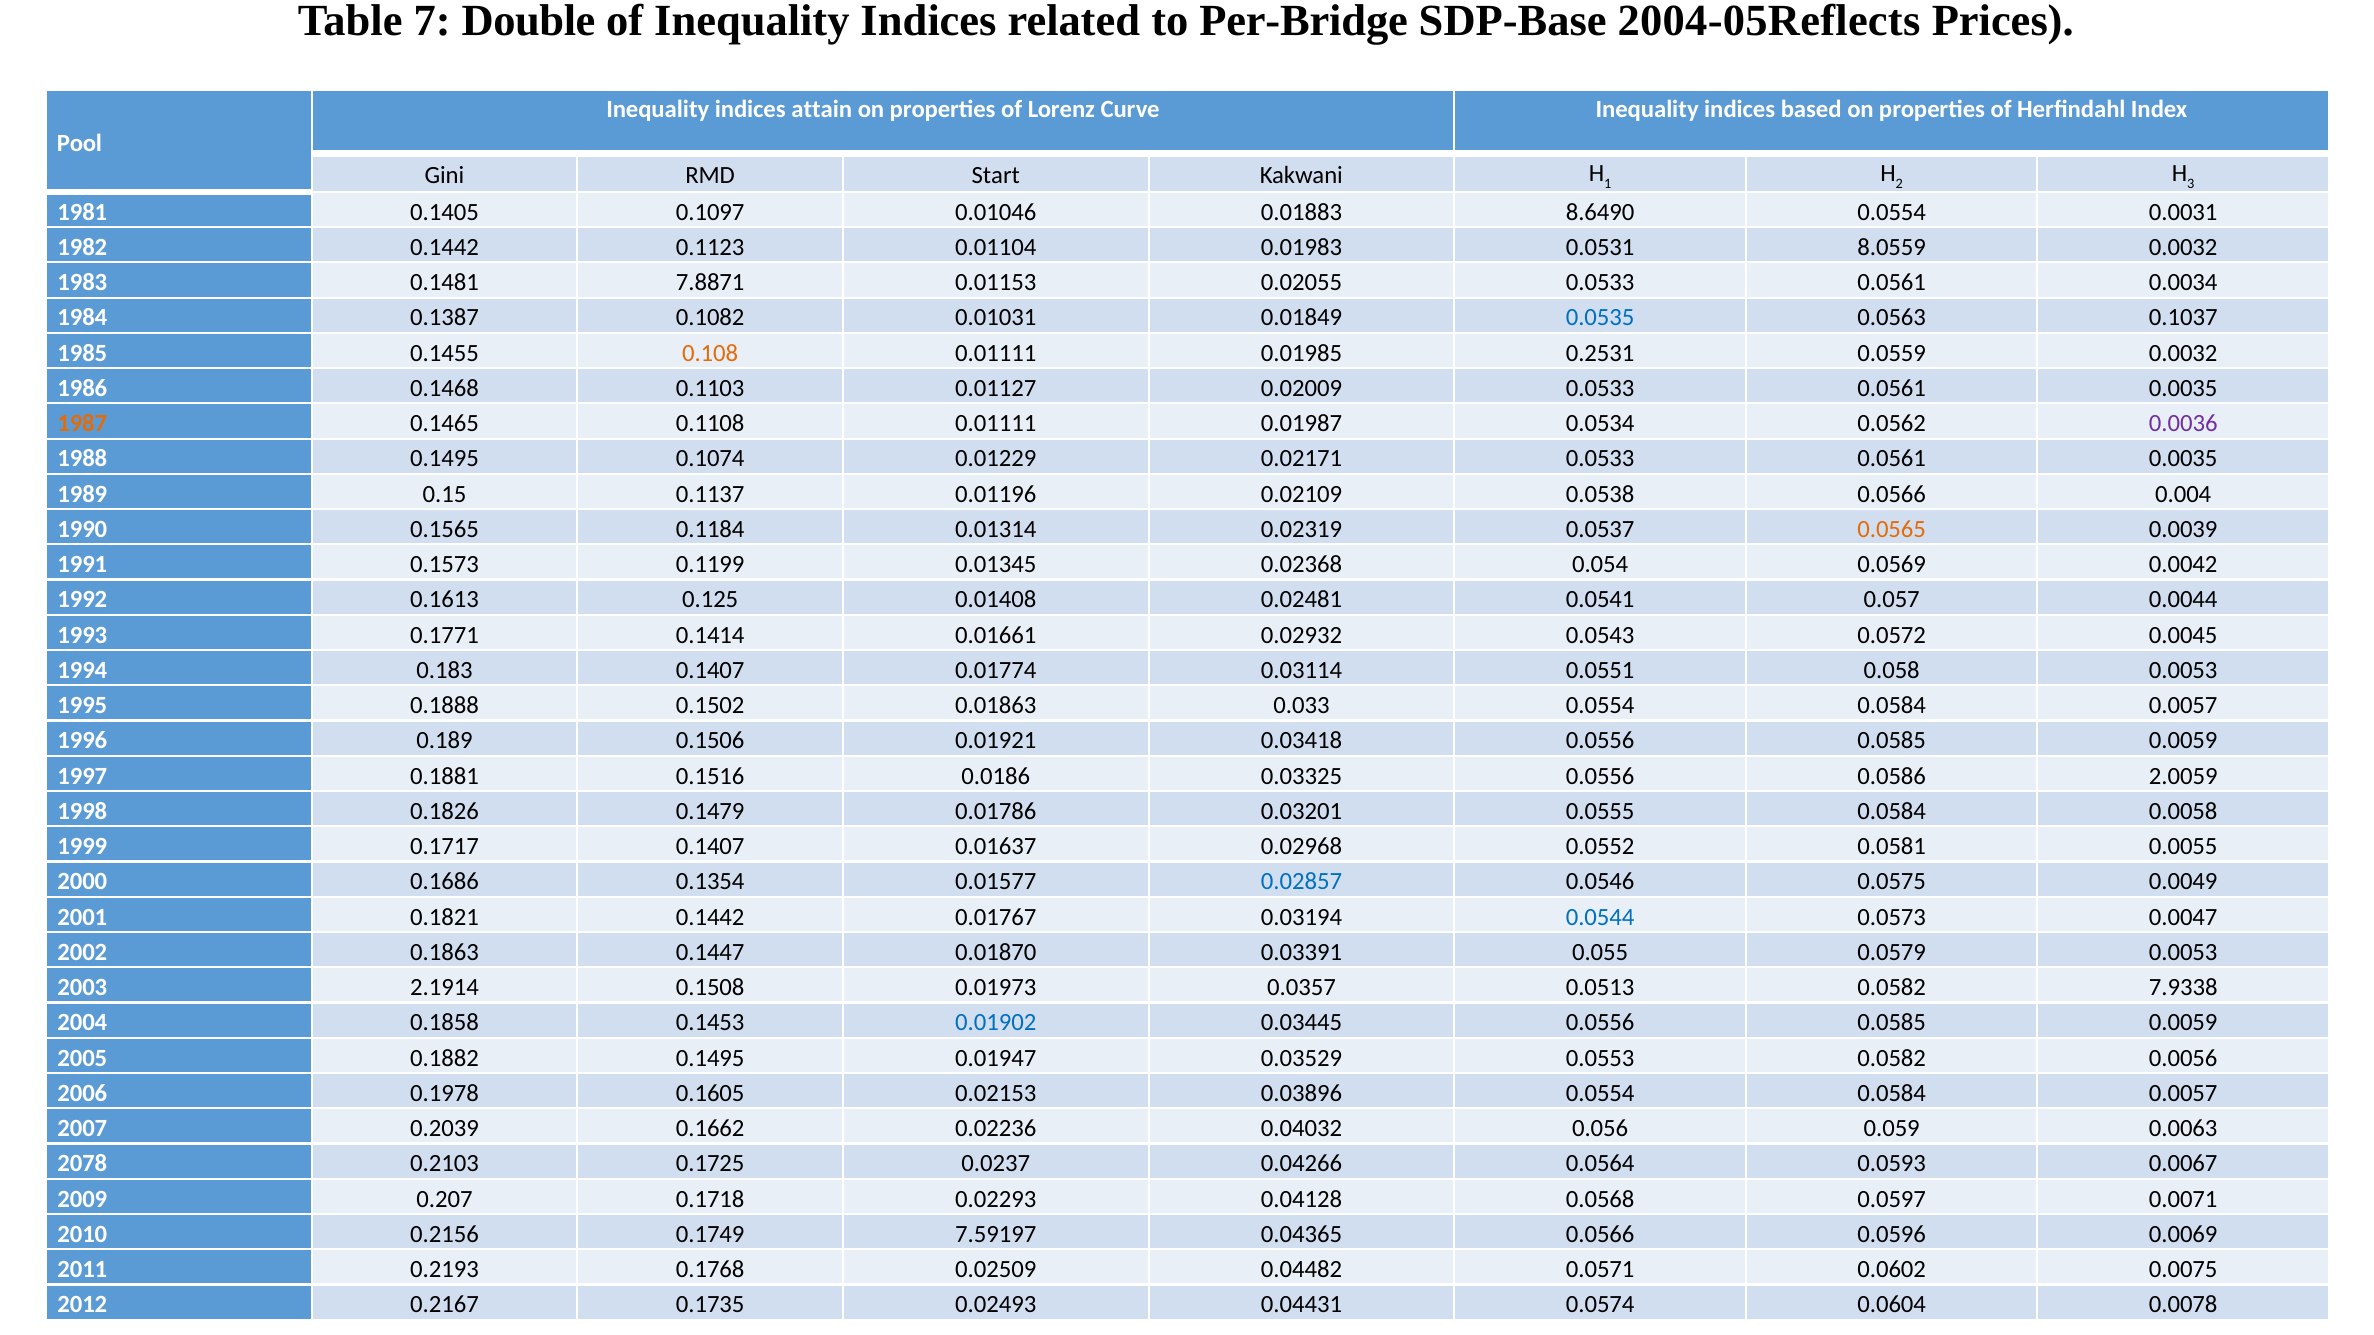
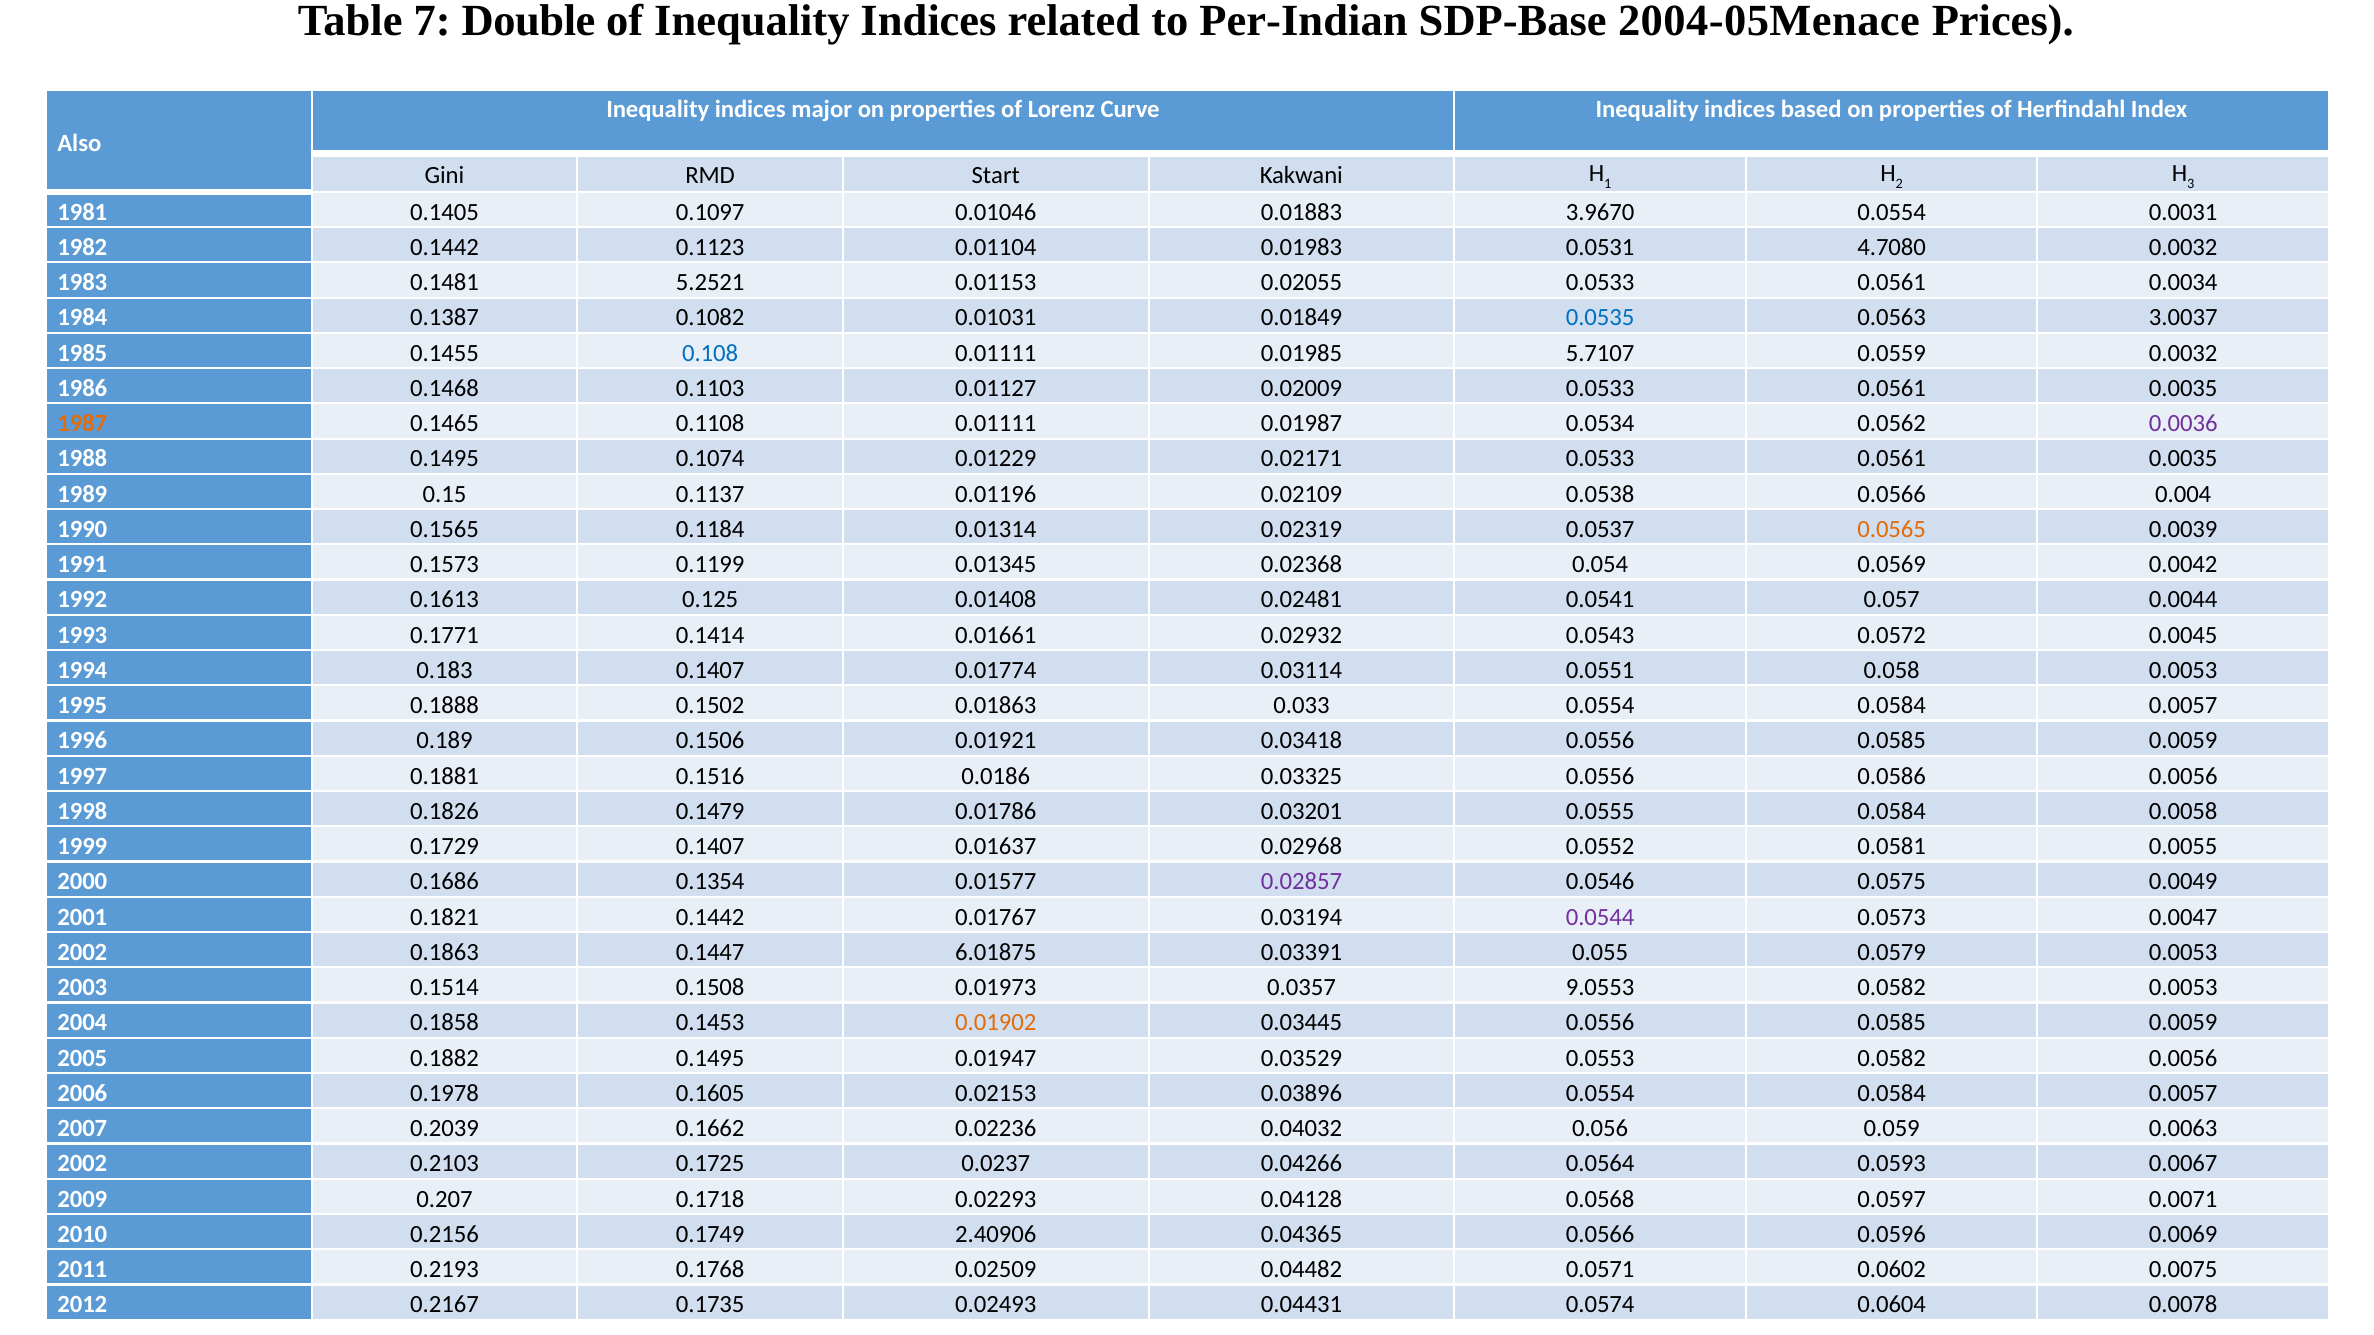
Per-Bridge: Per-Bridge -> Per-Indian (1303, 21)
2004-05Reflects: 2004-05Reflects -> 2004-05Menace (1769, 21)
attain: attain -> major (822, 110)
Pool: Pool -> Also (79, 143)
8.6490: 8.6490 -> 3.9670 (1600, 212)
8.0559: 8.0559 -> 4.7080 (1892, 247)
7.8871: 7.8871 -> 5.2521 (710, 282)
0.1037: 0.1037 -> 3.0037 (2183, 318)
0.108 colour: orange -> blue (710, 353)
0.2531: 0.2531 -> 5.7107 (1600, 353)
0.0586 2.0059: 2.0059 -> 0.0056 (2183, 776)
0.1717: 0.1717 -> 0.1729 (445, 847)
0.02857 colour: blue -> purple (1302, 882)
0.0544 colour: blue -> purple (1600, 917)
0.01870: 0.01870 -> 6.01875 (996, 952)
2.1914: 2.1914 -> 0.1514 (445, 988)
0.0513: 0.0513 -> 9.0553 (1600, 988)
0.0582 7.9338: 7.9338 -> 0.0053 (2183, 988)
0.01902 colour: blue -> orange (996, 1023)
2078: 2078 -> 2002 (82, 1164)
7.59197: 7.59197 -> 2.40906 (996, 1234)
